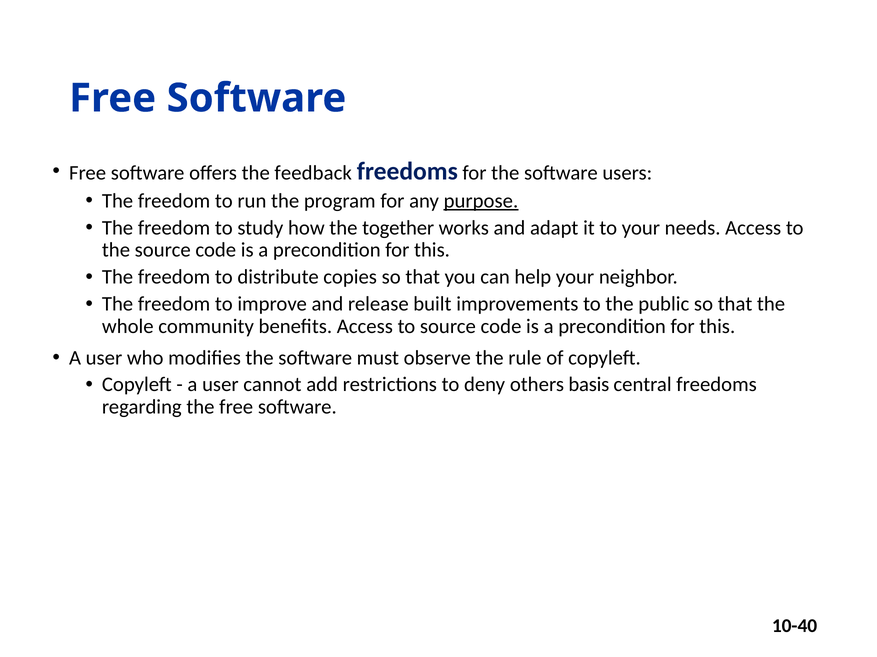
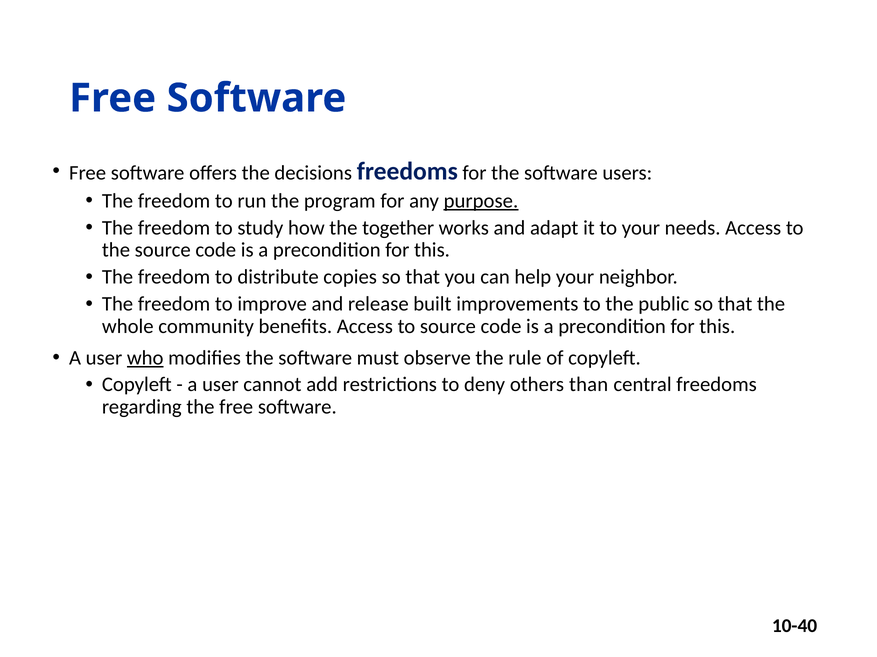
feedback: feedback -> decisions (313, 173)
who underline: none -> present (145, 358)
basis: basis -> than (589, 385)
